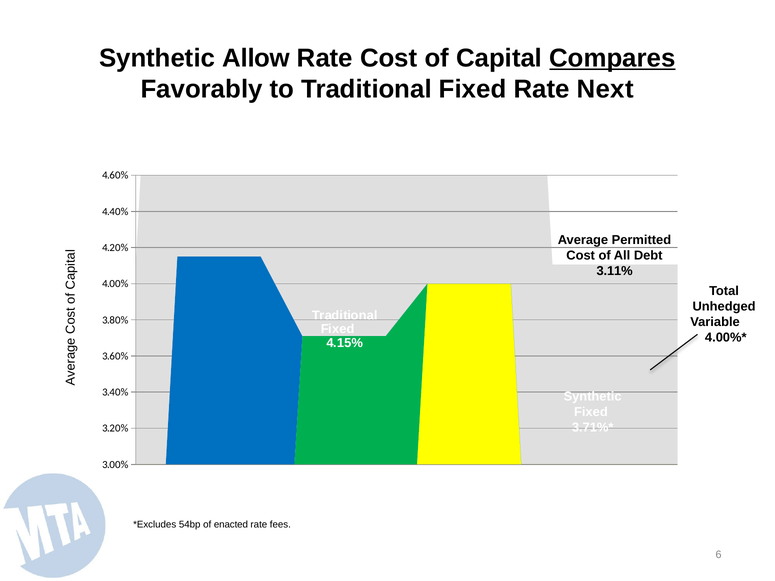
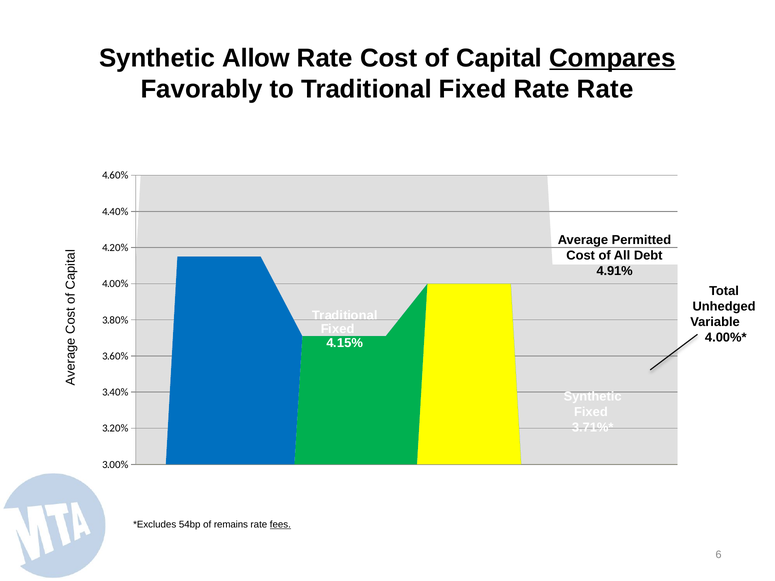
Rate Next: Next -> Rate (605, 89)
3.11%: 3.11% -> 4.91% (615, 271)
enacted: enacted -> remains (231, 525)
fees underline: none -> present (280, 525)
